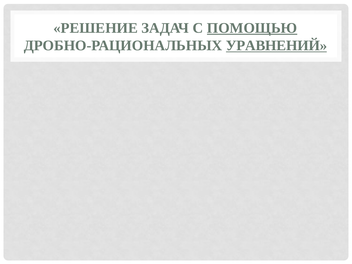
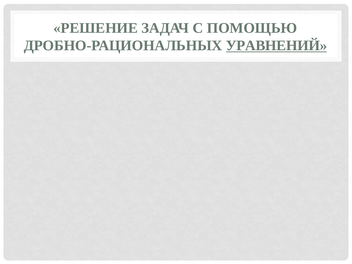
ПОМОЩЬЮ underline: present -> none (252, 28)
